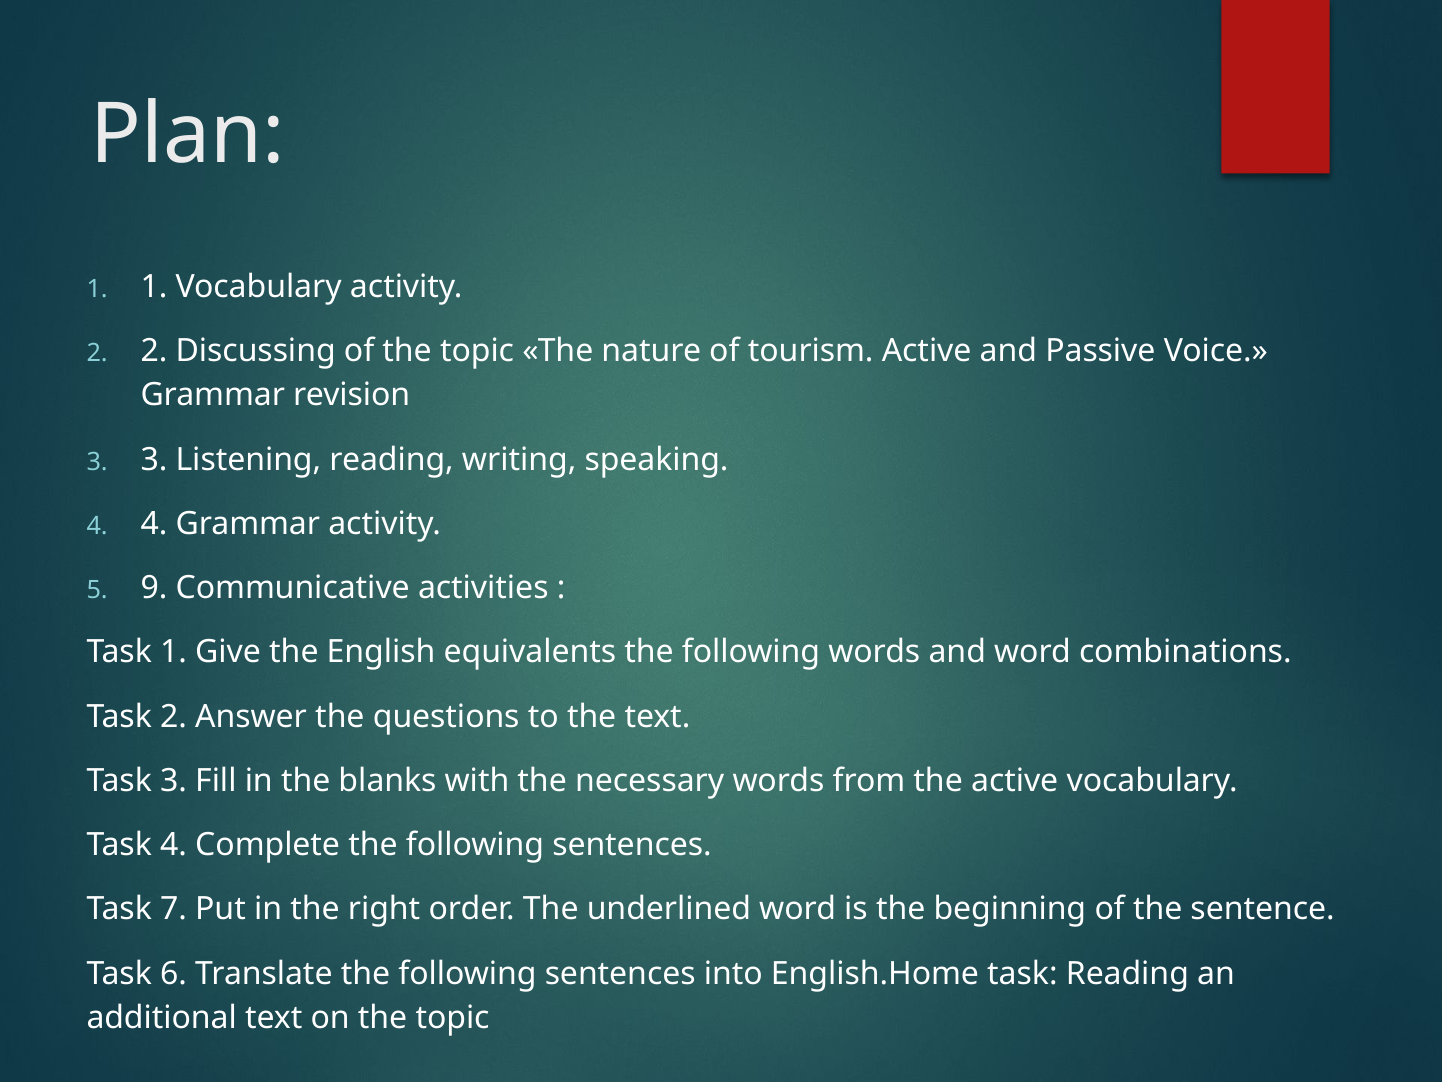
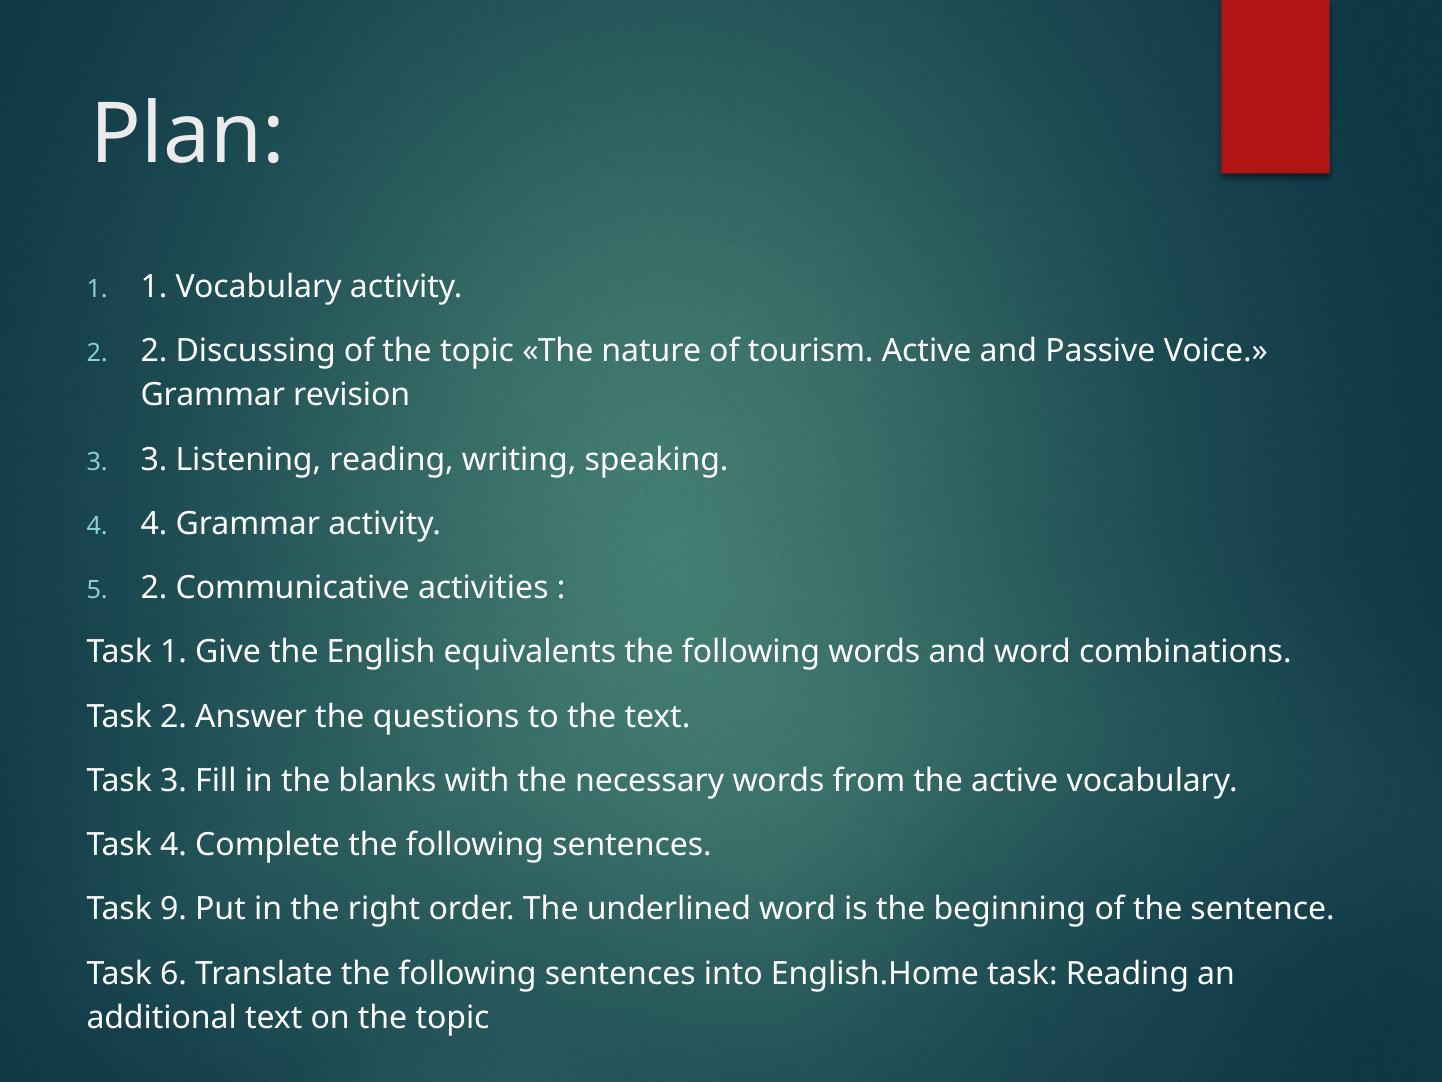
5 9: 9 -> 2 (154, 588)
7: 7 -> 9 (174, 909)
